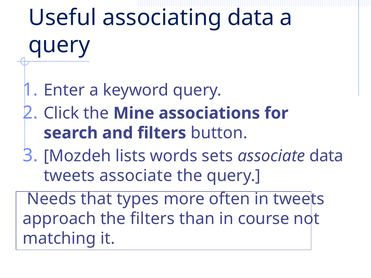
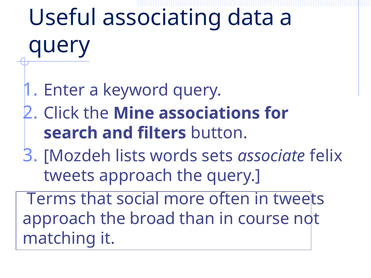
associate data: data -> felix (326, 156)
associate: associate -> approach (136, 176)
Needs: Needs -> Terms (52, 199)
types: types -> social (138, 199)
the filters: filters -> broad (153, 219)
